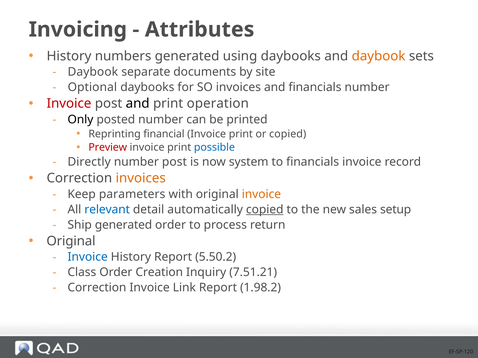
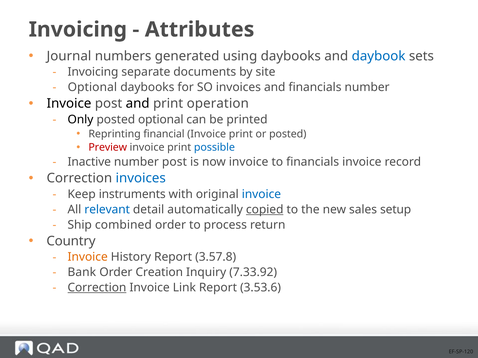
History: History -> Journal (69, 56)
daybook colour: orange -> blue (379, 56)
Daybook: Daybook -> Invoicing (93, 72)
Invoice colour: red -> black (69, 104)
posted number: number -> optional (161, 120)
or copied: copied -> posted (288, 134)
Directly: Directly -> Inactive (89, 162)
now system: system -> invoice (249, 162)
invoices colour: orange -> blue (141, 178)
parameters: parameters -> instruments (132, 195)
invoice colour: orange -> blue (261, 195)
Ship generated: generated -> combined (123, 225)
Original: Original -> Country (71, 241)
Invoice colour: blue -> orange (88, 257)
5.50.2: 5.50.2 -> 3.57.8 (216, 257)
Class: Class -> Bank (82, 273)
7.51.21: 7.51.21 -> 7.33.92 (253, 273)
Correction underline: none -> present (97, 288)
1.98.2: 1.98.2 -> 3.53.6 (261, 288)
